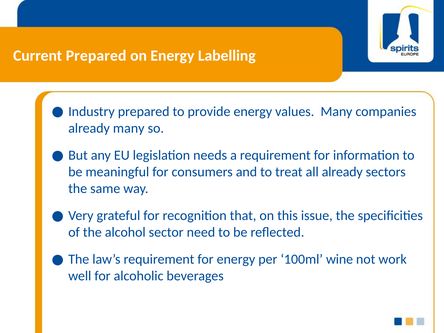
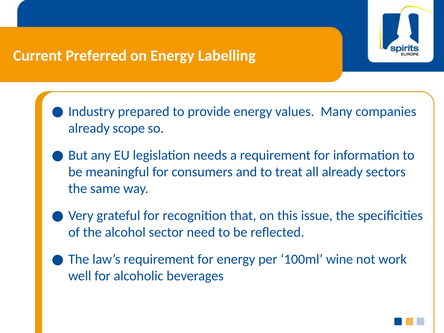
Current Prepared: Prepared -> Preferred (96, 56)
already many: many -> scope (129, 128)
